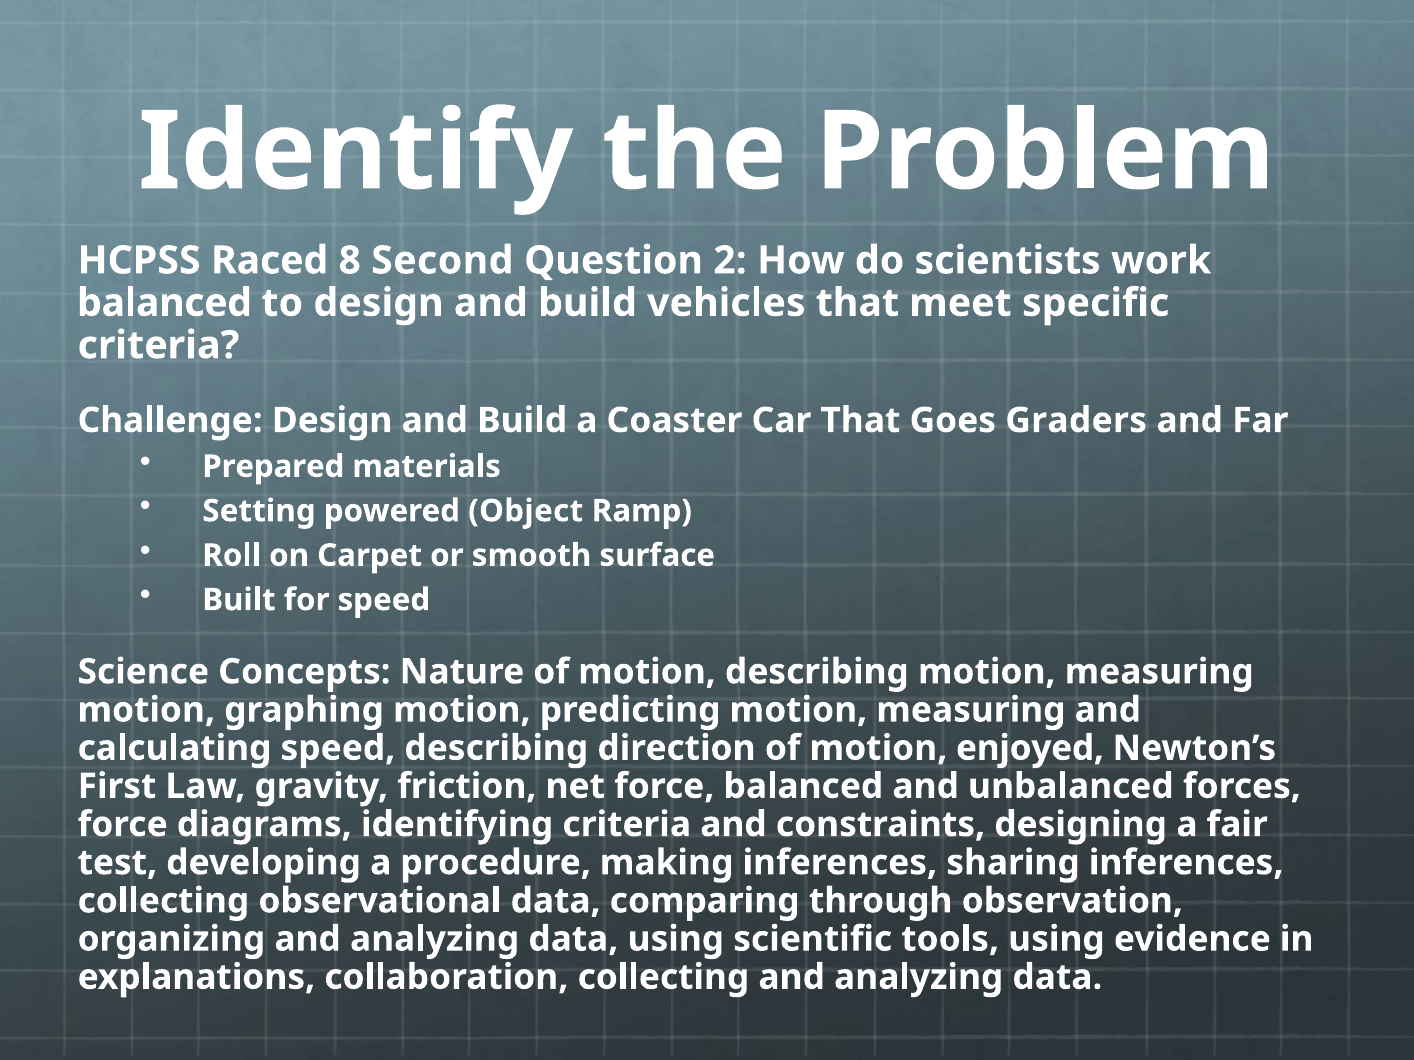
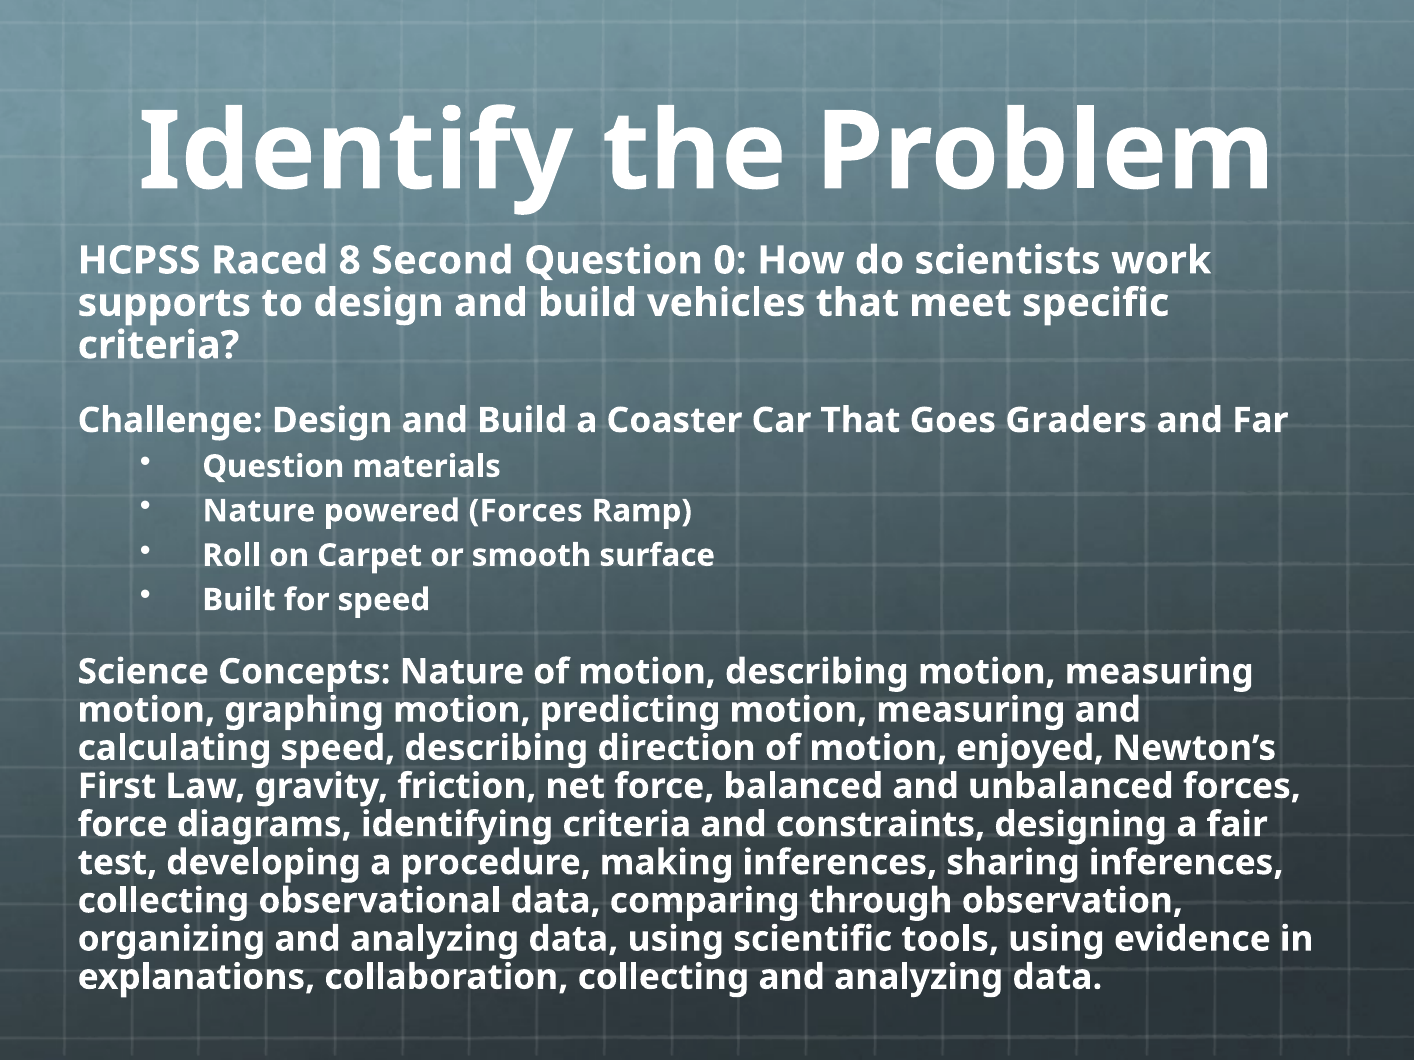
2: 2 -> 0 (730, 261)
balanced: balanced -> supports (164, 303)
Prepared: Prepared -> Question (273, 467)
Setting: Setting -> Nature (259, 511)
powered Object: Object -> Forces (526, 511)
